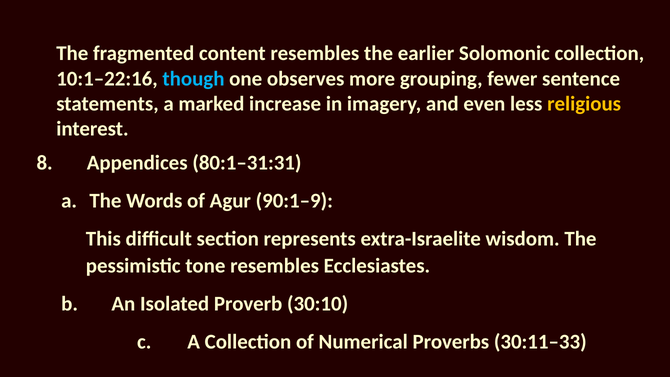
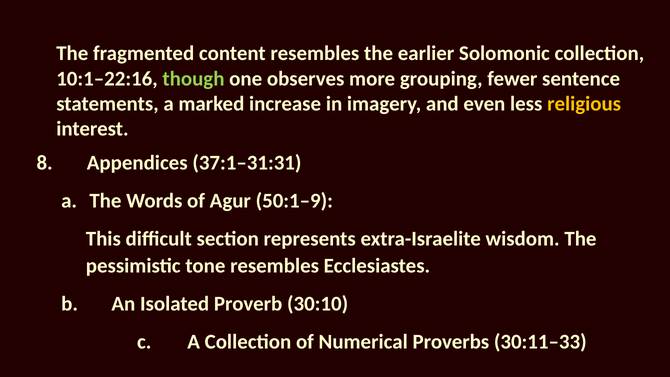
though colour: light blue -> light green (193, 79)
80:1–31:31: 80:1–31:31 -> 37:1–31:31 (247, 163)
90:1–9: 90:1–9 -> 50:1–9 (294, 201)
